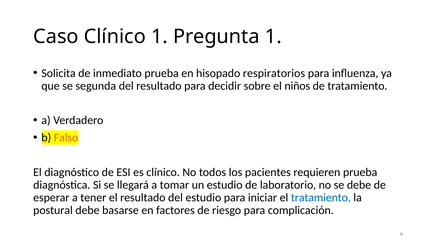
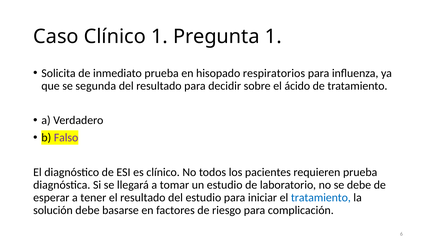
niños: niños -> ácido (297, 86)
Falso colour: orange -> purple (66, 138)
postural: postural -> solución (53, 211)
